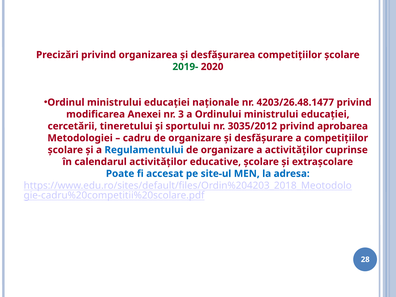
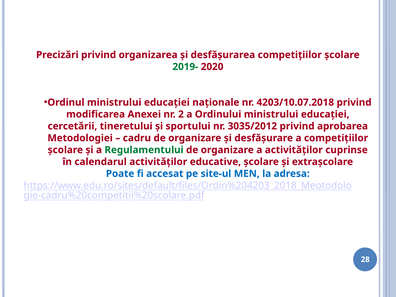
4203/26.48.1477: 4203/26.48.1477 -> 4203/10.07.2018 (295, 102)
3: 3 -> 2 (181, 114)
Regulamentului colour: blue -> green (144, 150)
